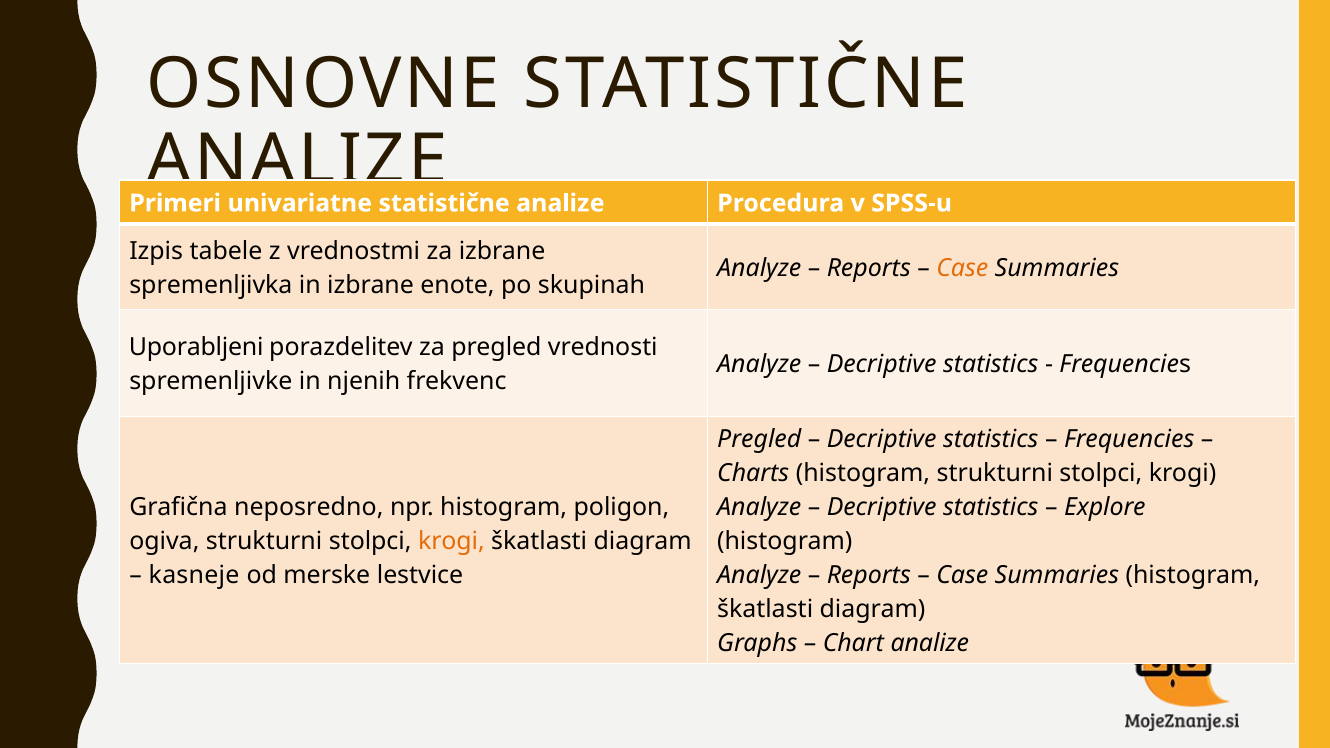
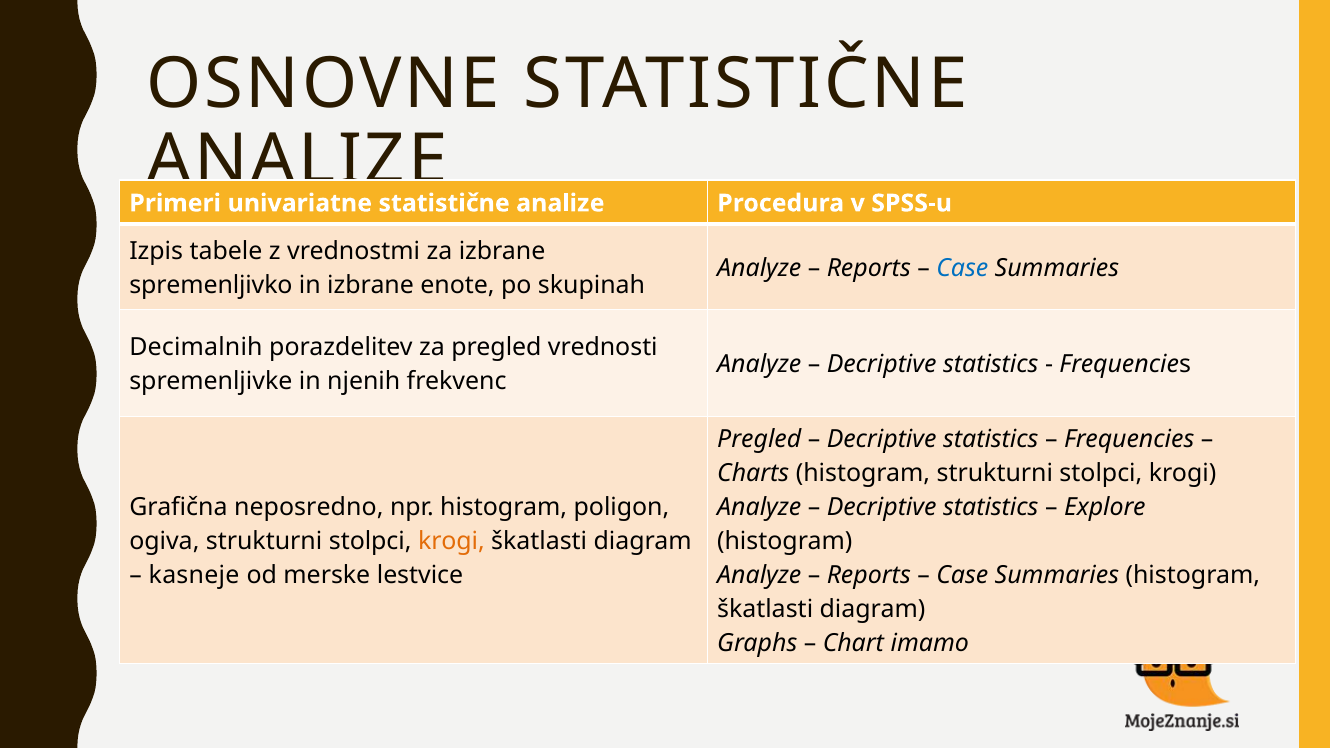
Case colour: orange -> blue (962, 268)
spremenljivka: spremenljivka -> spremenljivko (211, 285)
Uporabljeni: Uporabljeni -> Decimalnih (196, 347)
Chart analize: analize -> imamo (930, 643)
